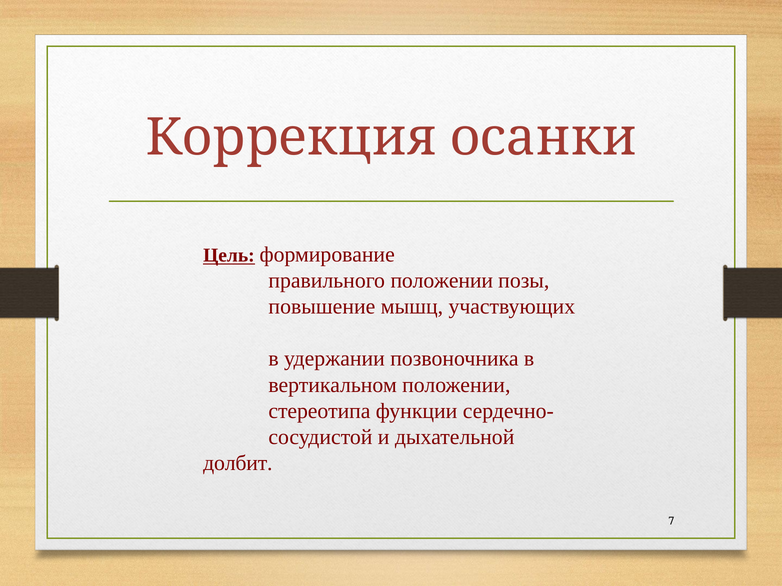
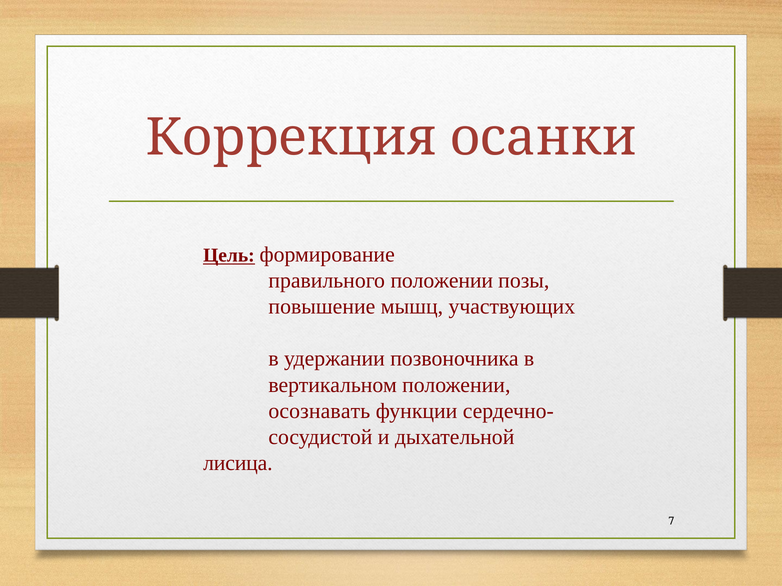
стереотипа: стереотипа -> осознавать (319, 411)
долбит: долбит -> лисица (238, 463)
